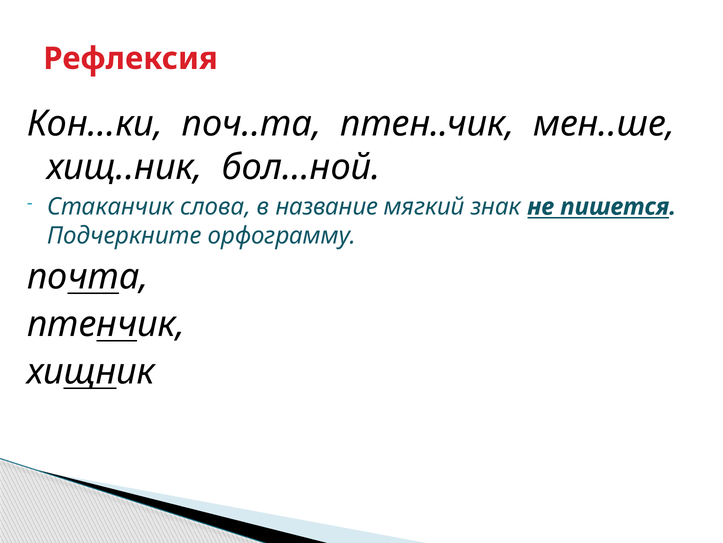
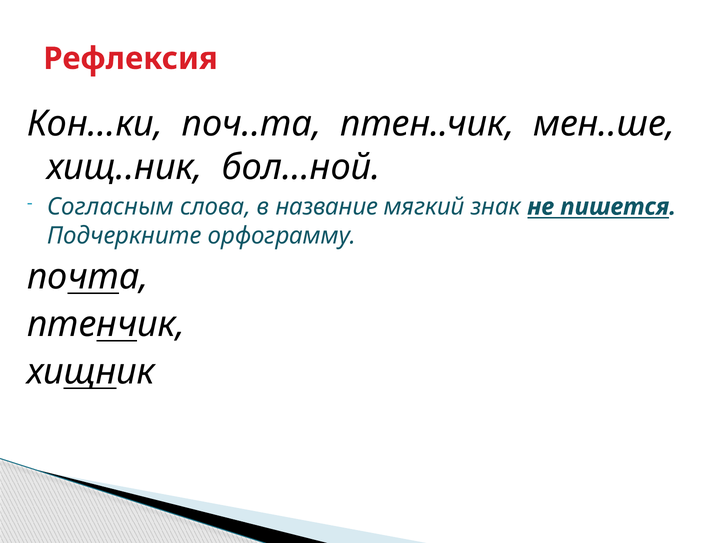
Стаканчик: Стаканчик -> Согласным (111, 206)
